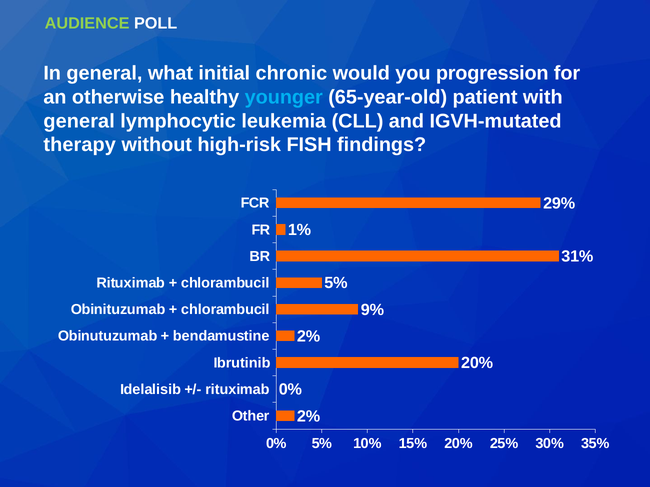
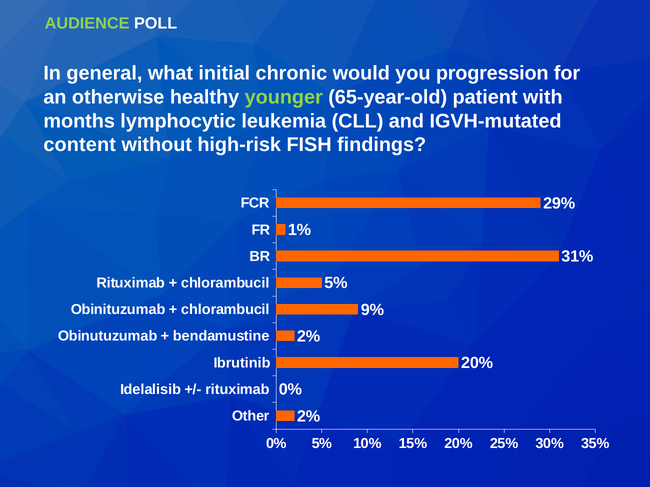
younger colour: light blue -> light green (284, 97)
general: general -> months (79, 121)
therapy: therapy -> content (80, 145)
